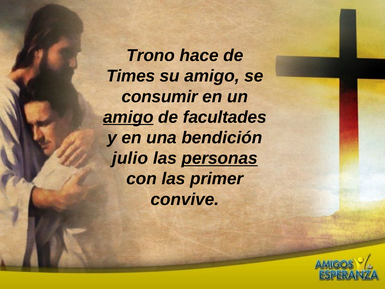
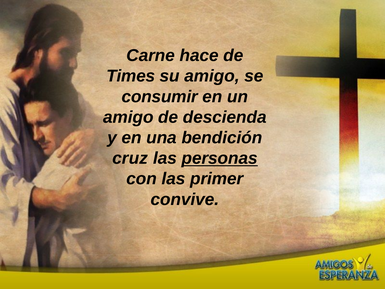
Trono: Trono -> Carne (151, 55)
amigo underline: present -> none (128, 117)
facultades: facultades -> descienda (225, 117)
julio: julio -> cruz (130, 158)
